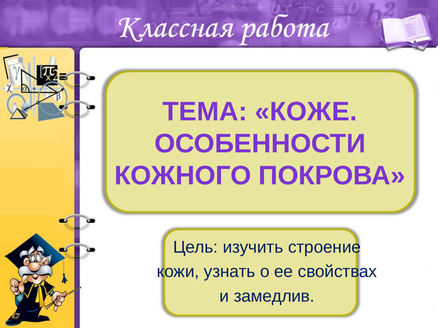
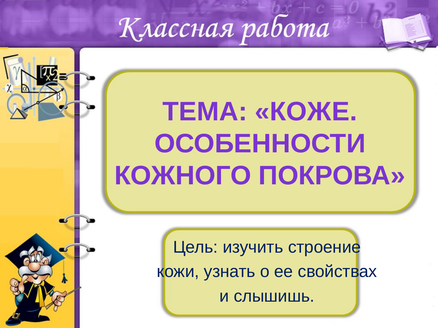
замедлив: замедлив -> слышишь (274, 297)
